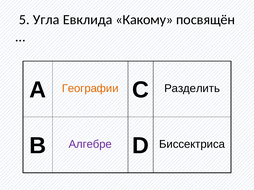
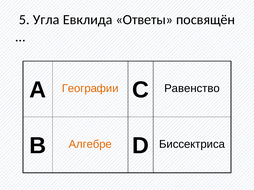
Какому: Какому -> Ответы (144, 20)
Разделить: Разделить -> Равенство (192, 89)
Алгебре colour: purple -> orange (90, 145)
